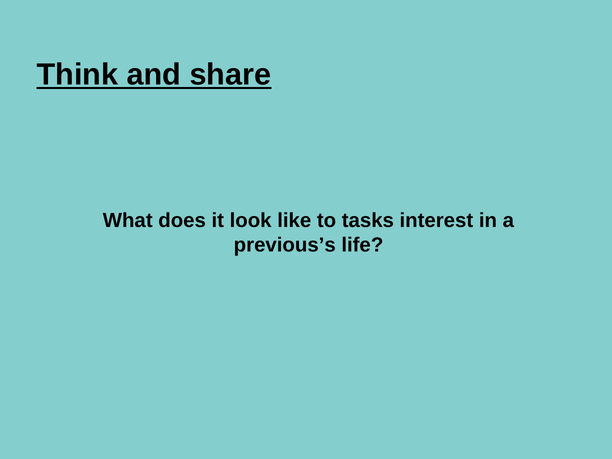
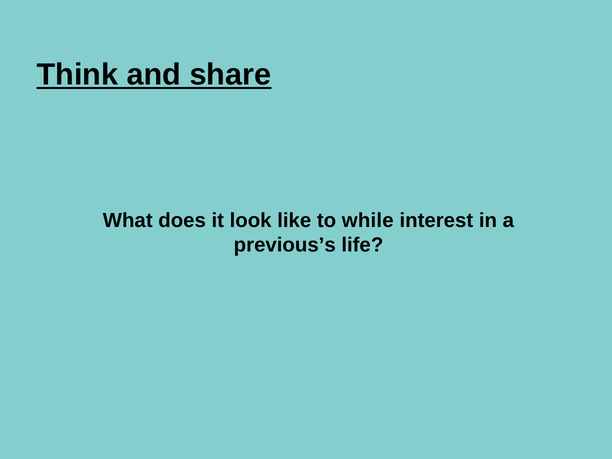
tasks: tasks -> while (368, 221)
